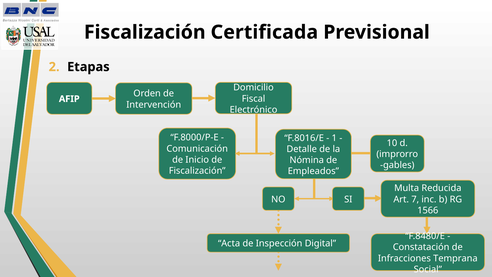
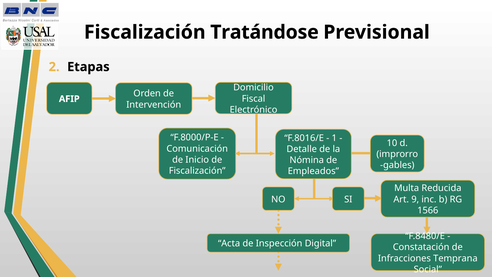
Certificada: Certificada -> Tratándose (265, 32)
7: 7 -> 9 (415, 199)
